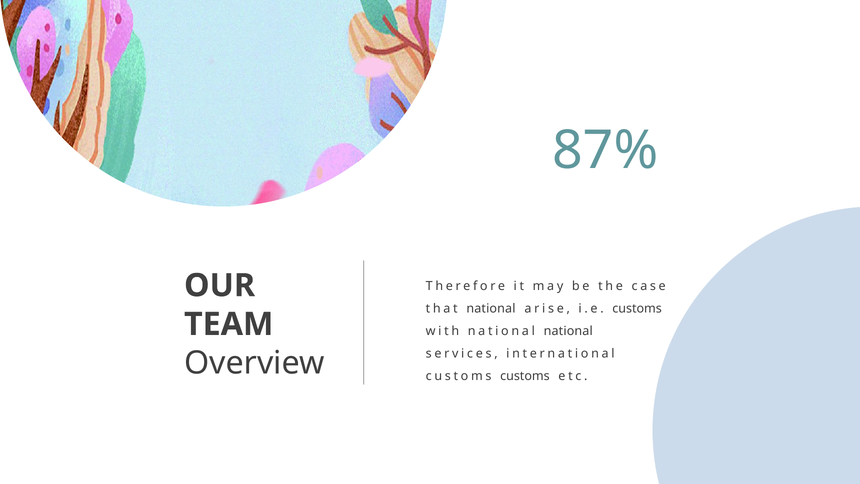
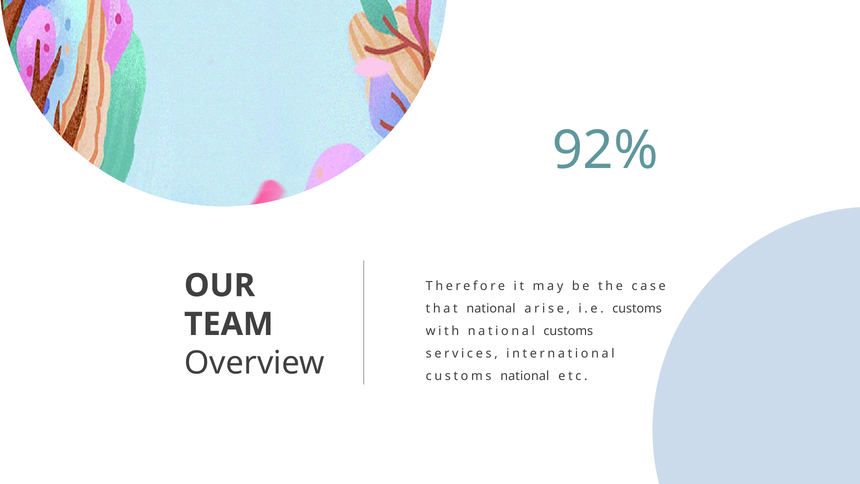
87%: 87% -> 92% (605, 150)
national national: national -> customs (568, 331)
customs customs: customs -> national (525, 376)
